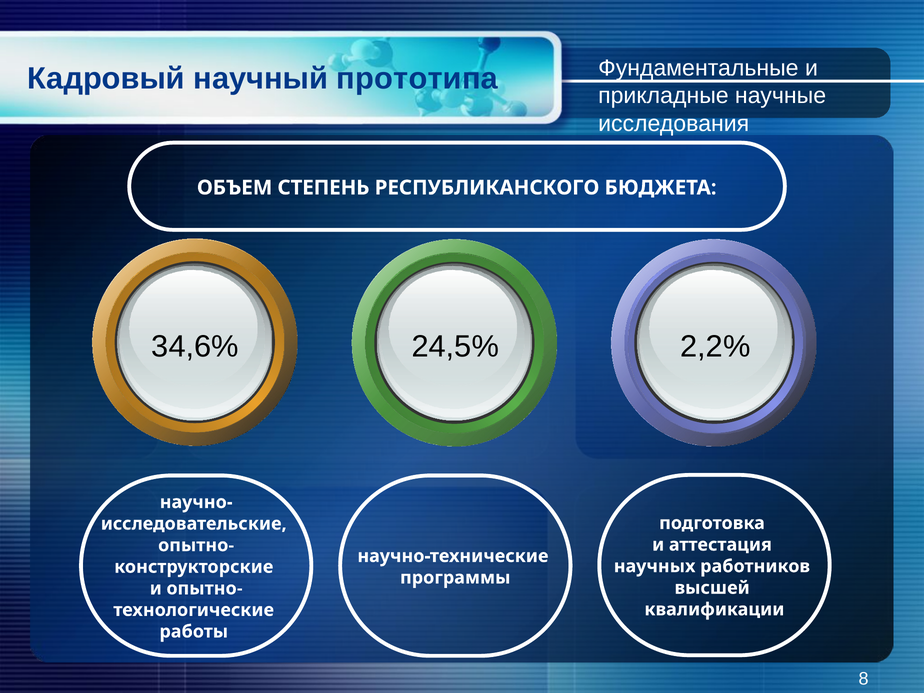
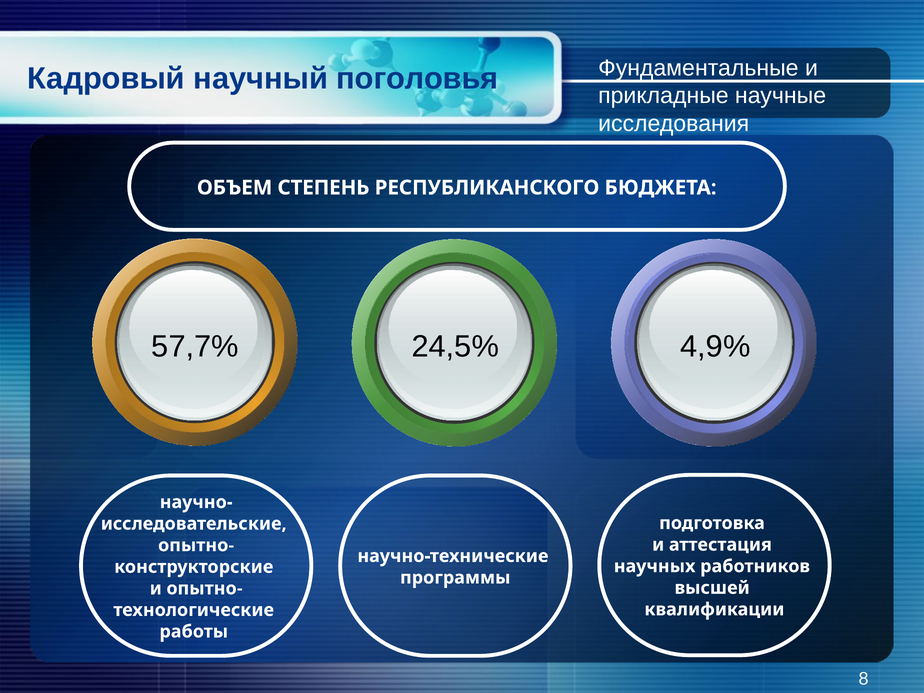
прототипа: прототипа -> поголовья (417, 79)
34,6%: 34,6% -> 57,7% (195, 347)
2,2%: 2,2% -> 4,9% (715, 347)
